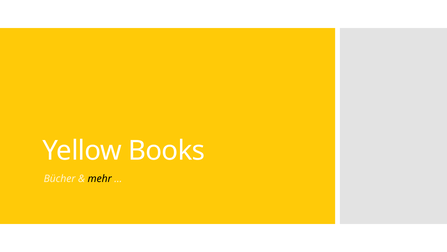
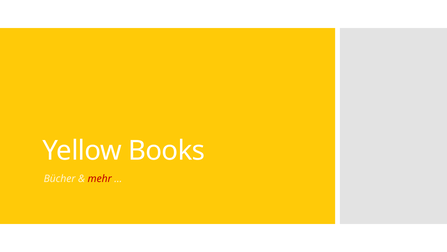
mehr colour: black -> red (100, 178)
